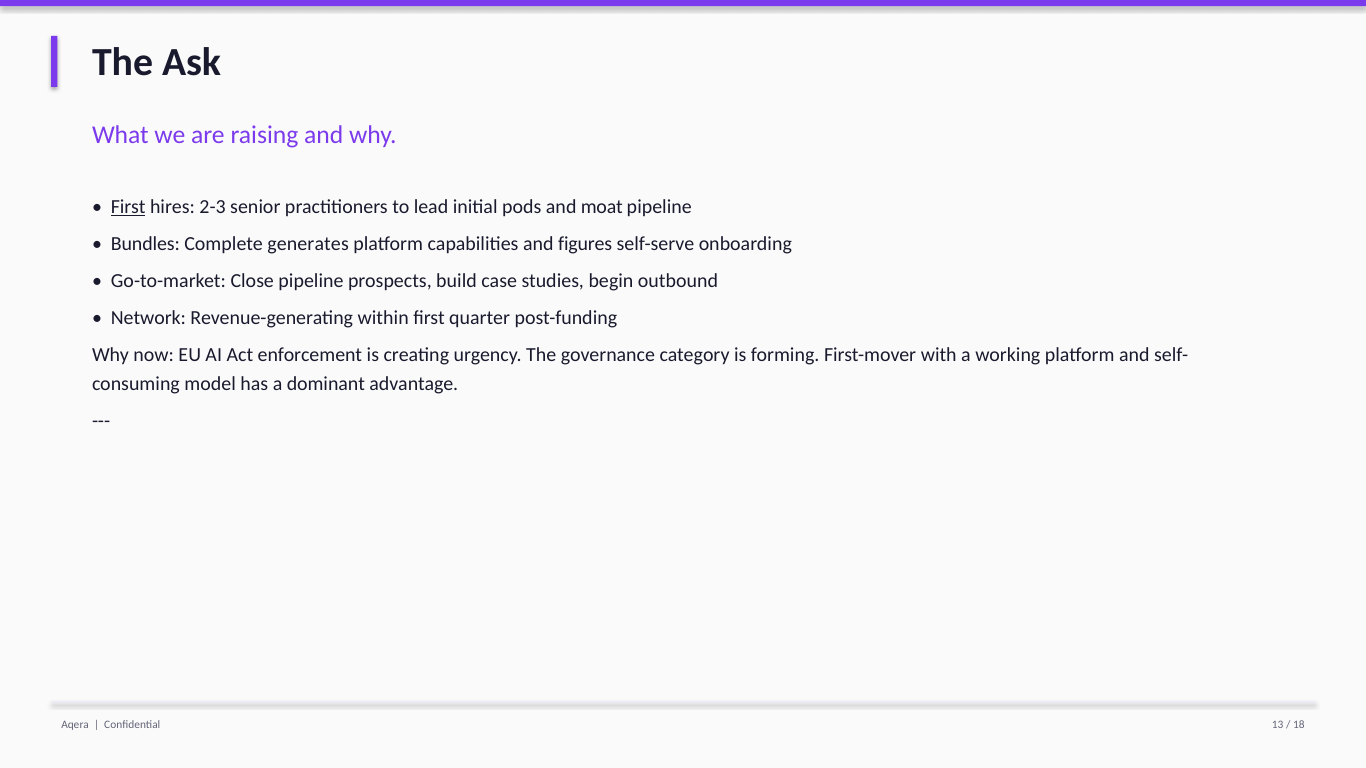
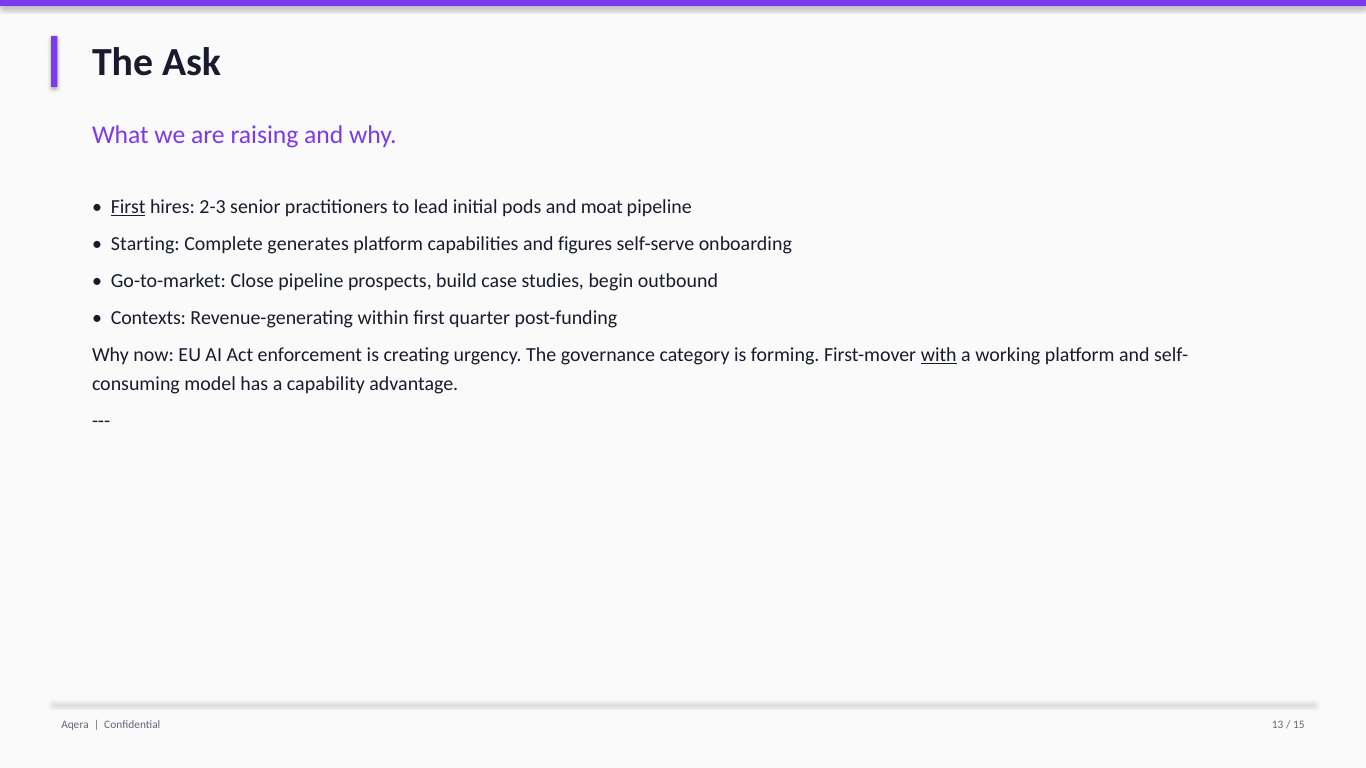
Bundles: Bundles -> Starting (145, 244)
Network: Network -> Contexts (149, 318)
with underline: none -> present (939, 355)
dominant: dominant -> capability (326, 384)
18: 18 -> 15 (1299, 725)
